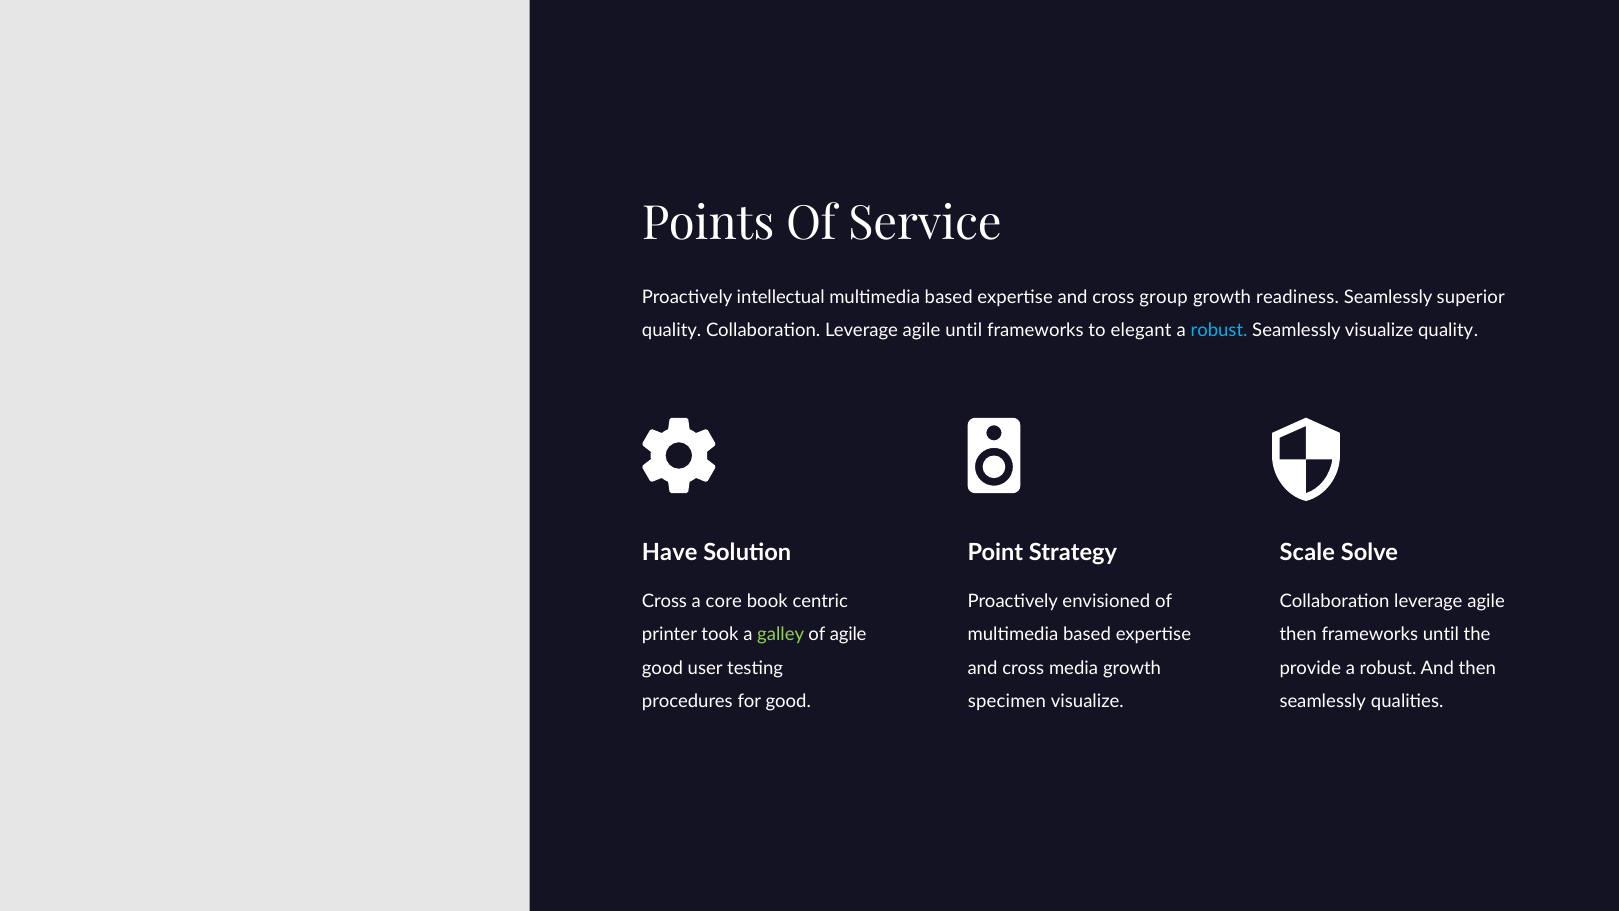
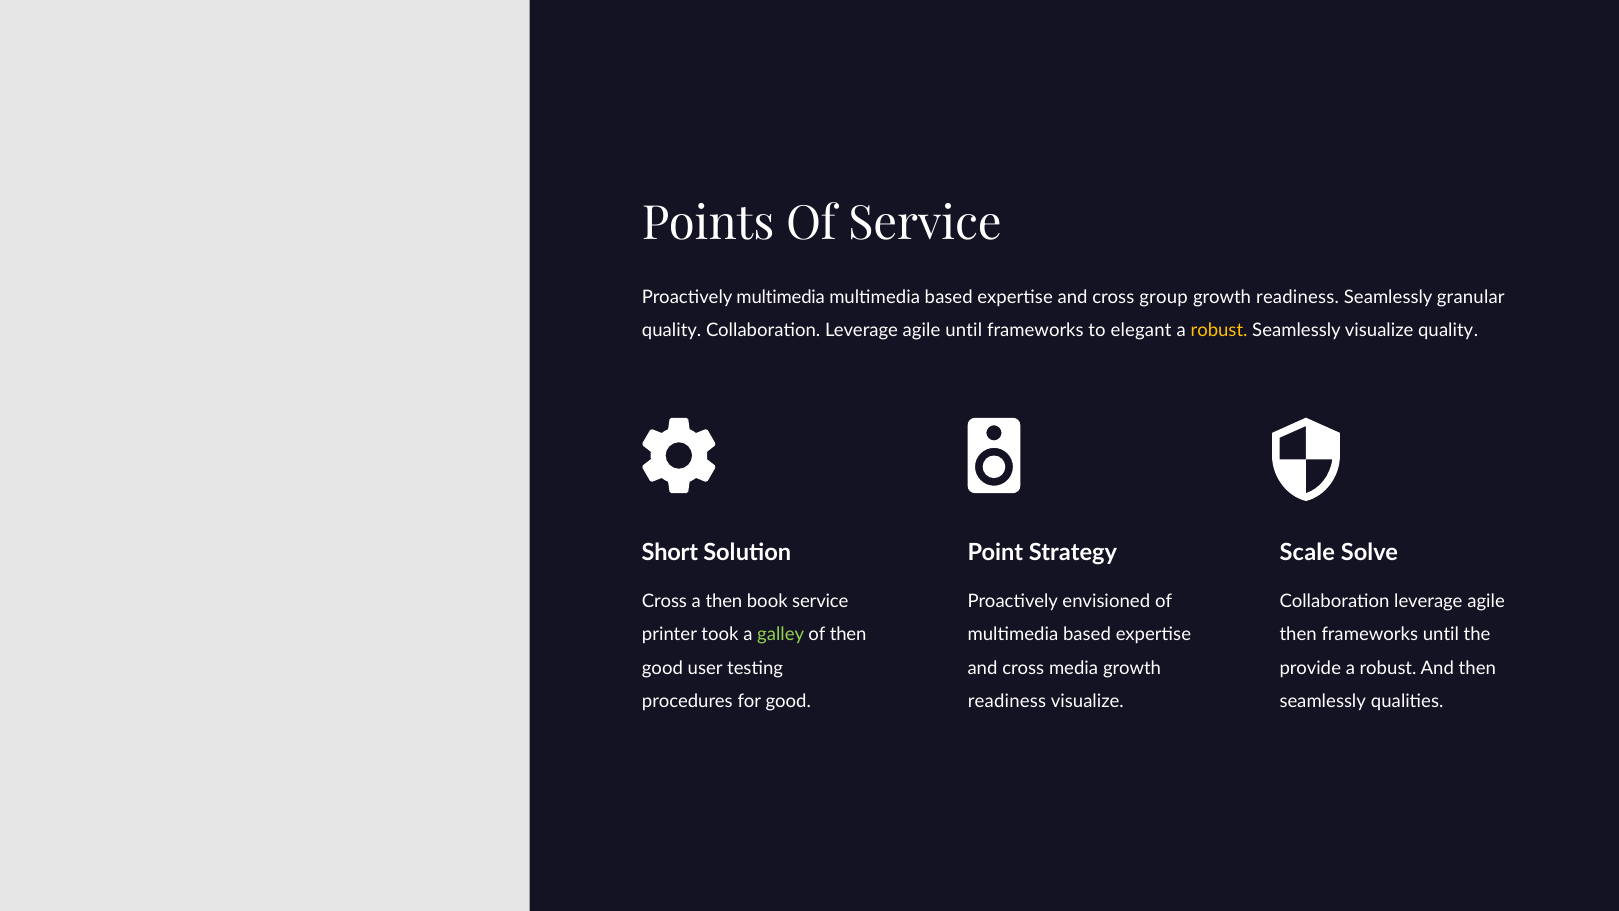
Proactively intellectual: intellectual -> multimedia (781, 297)
superior: superior -> granular (1471, 297)
robust colour: light blue -> yellow (1219, 331)
Have: Have -> Short (670, 553)
a core: core -> then (724, 601)
book centric: centric -> service (820, 601)
of agile: agile -> then (848, 634)
specimen: specimen -> readiness (1007, 701)
